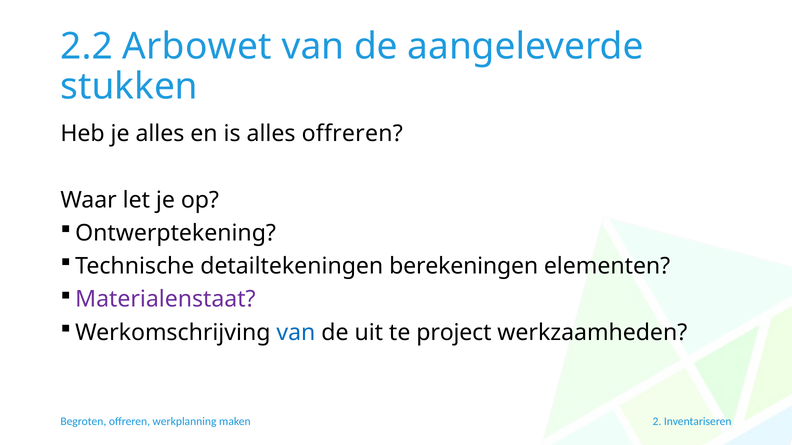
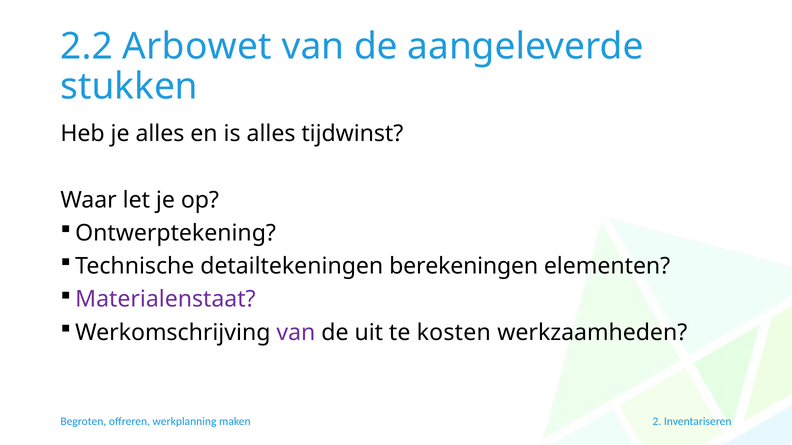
alles offreren: offreren -> tijdwinst (352, 134)
van colour: blue -> purple (296, 333)
project: project -> kosten (454, 333)
